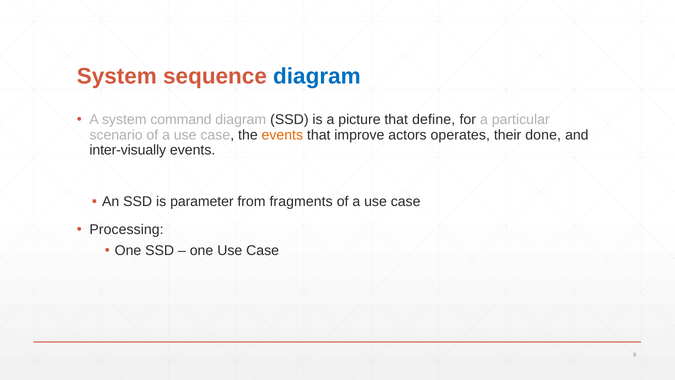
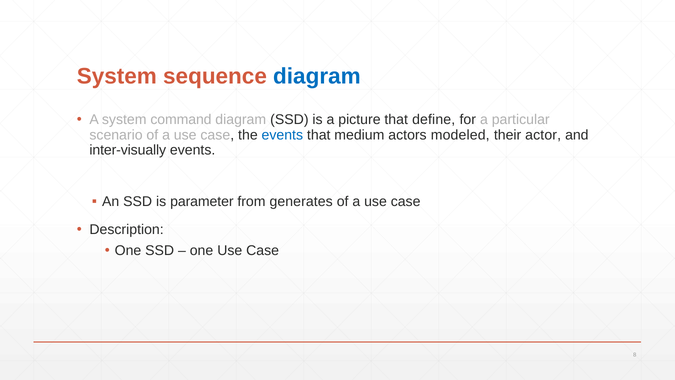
events colour: orange -> blue (282, 135)
improve: improve -> medium (359, 135)
operates: operates -> modeled (460, 135)
done: done -> actor (543, 135)
fragments: fragments -> generates (301, 202)
Processing: Processing -> Description (127, 230)
